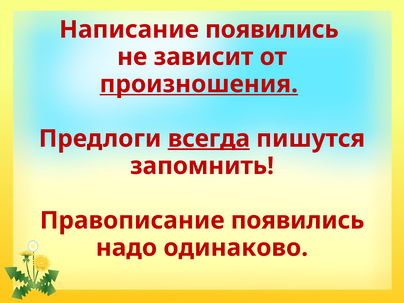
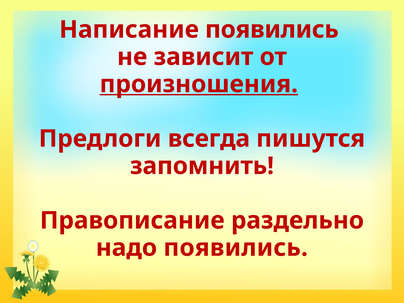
всегда underline: present -> none (209, 139)
Правописание появились: появились -> раздельно (297, 220)
надо одинаково: одинаково -> появились (236, 248)
